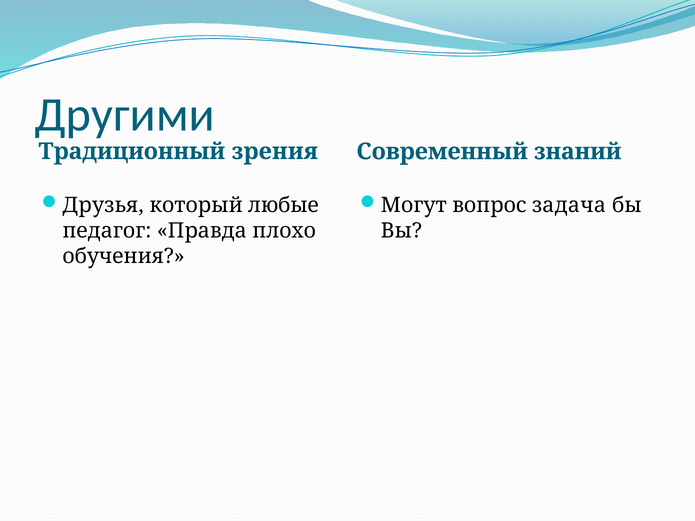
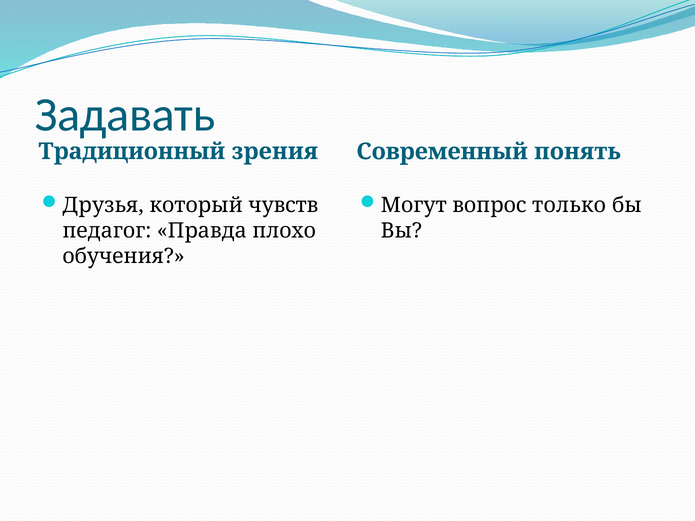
Другими: Другими -> Задавать (125, 115)
знаний: знаний -> понять (577, 152)
любые: любые -> чувств (283, 205)
задача: задача -> только (569, 205)
